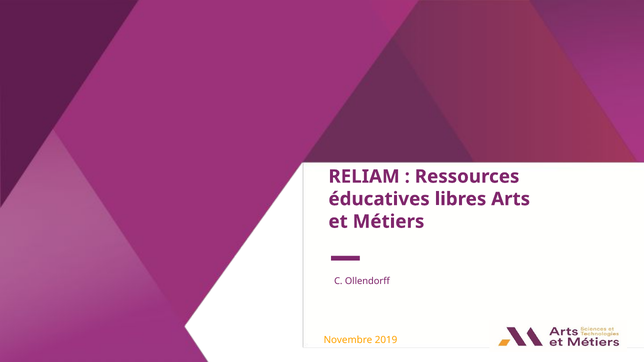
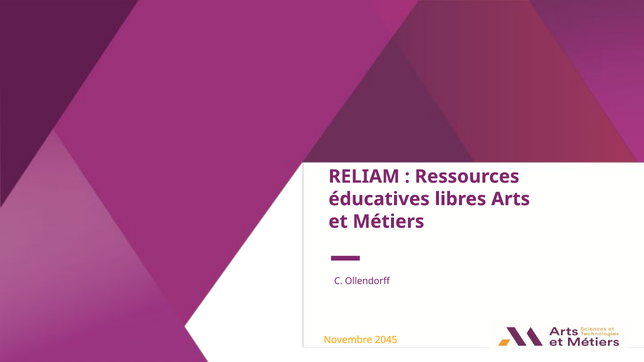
2019: 2019 -> 2045 (386, 340)
